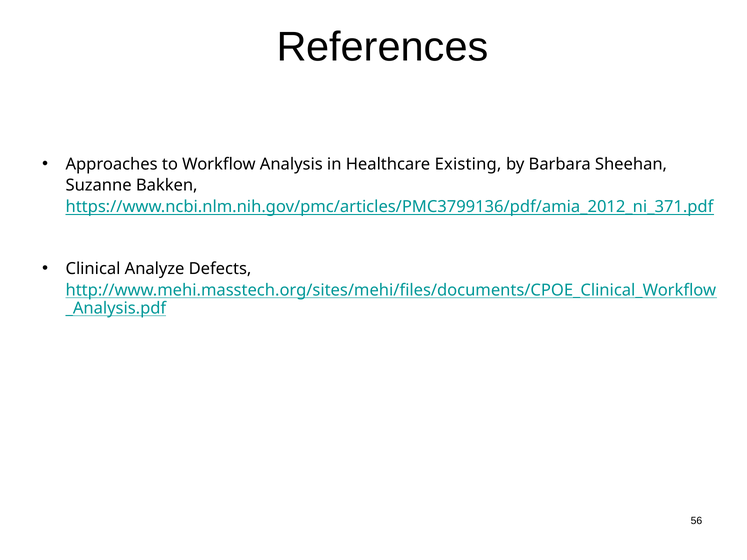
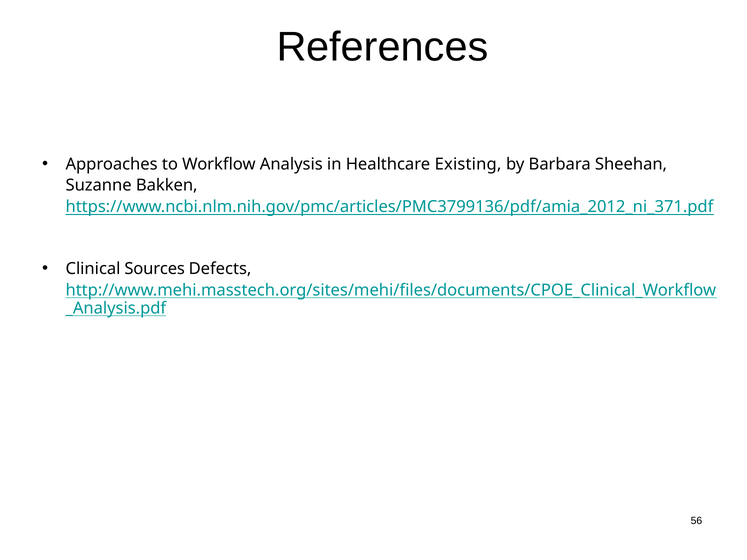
Analyze: Analyze -> Sources (155, 269)
